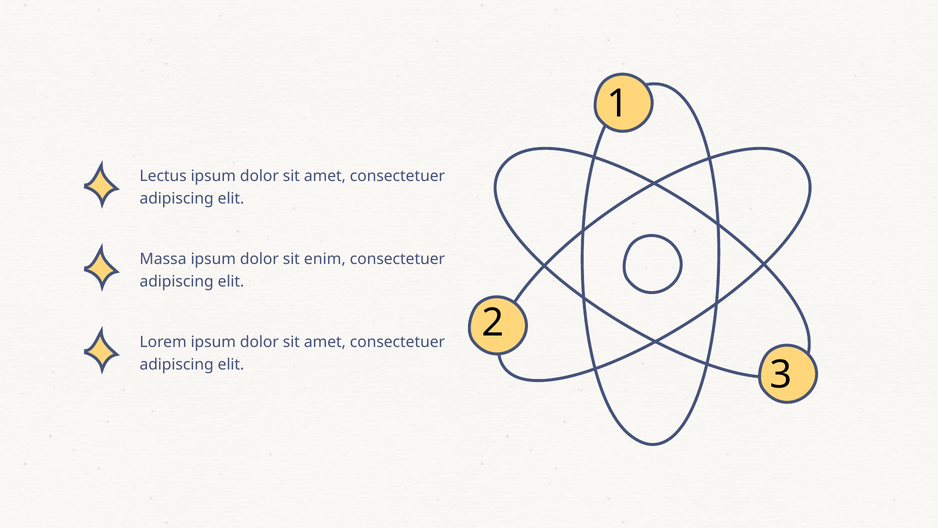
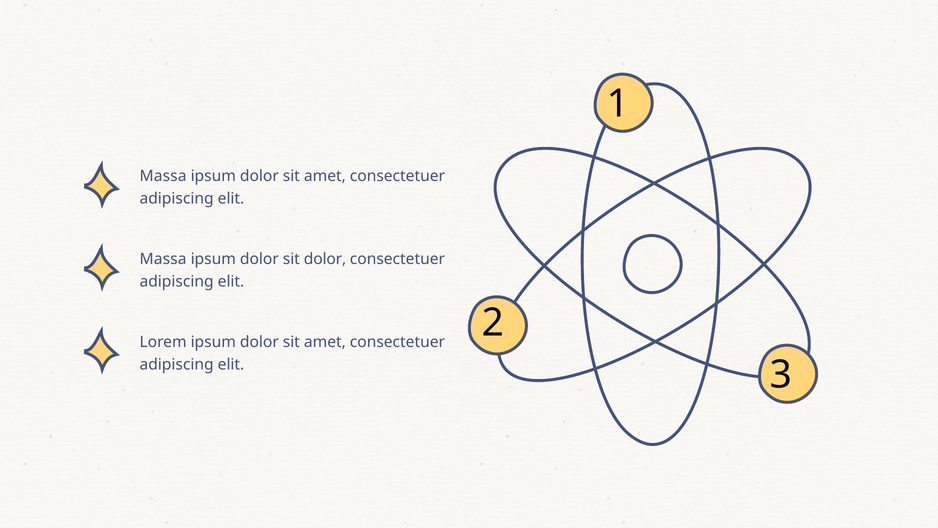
Lectus: Lectus -> Massa (163, 176)
sit enim: enim -> dolor (325, 259)
